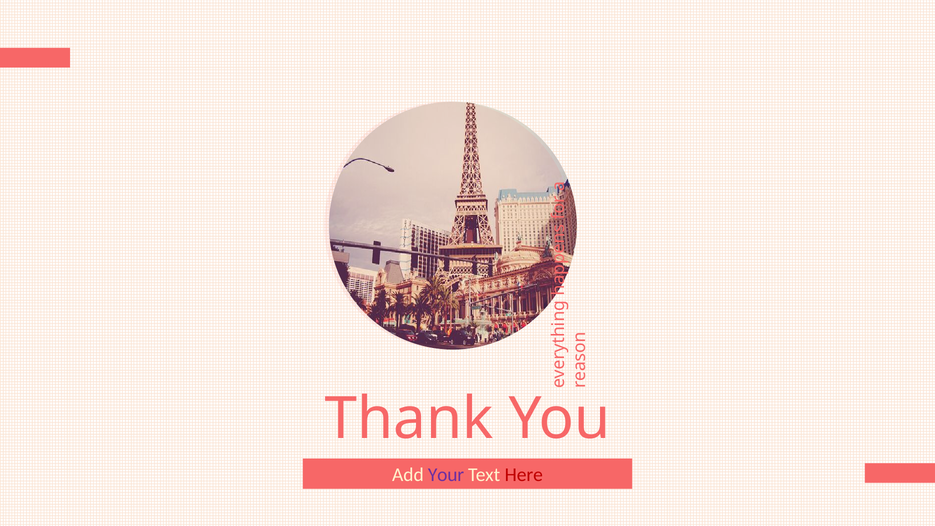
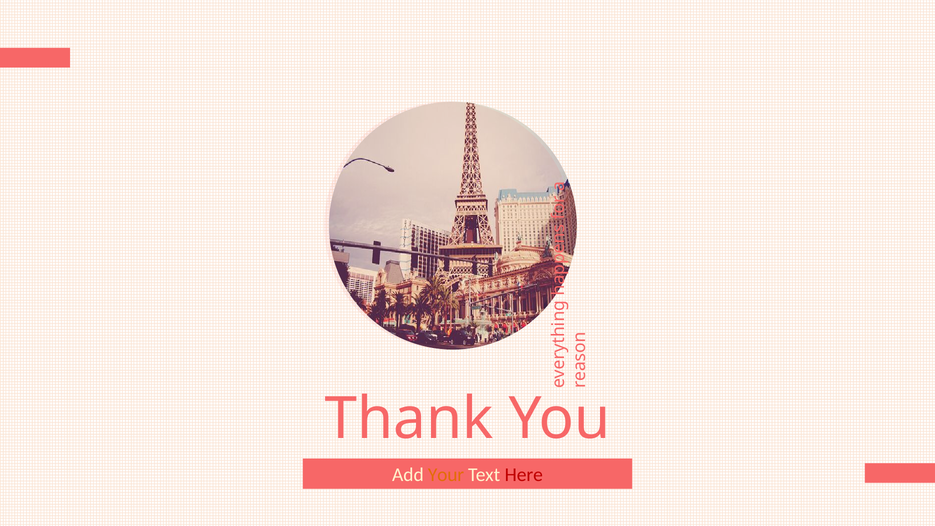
Your colour: purple -> orange (446, 475)
